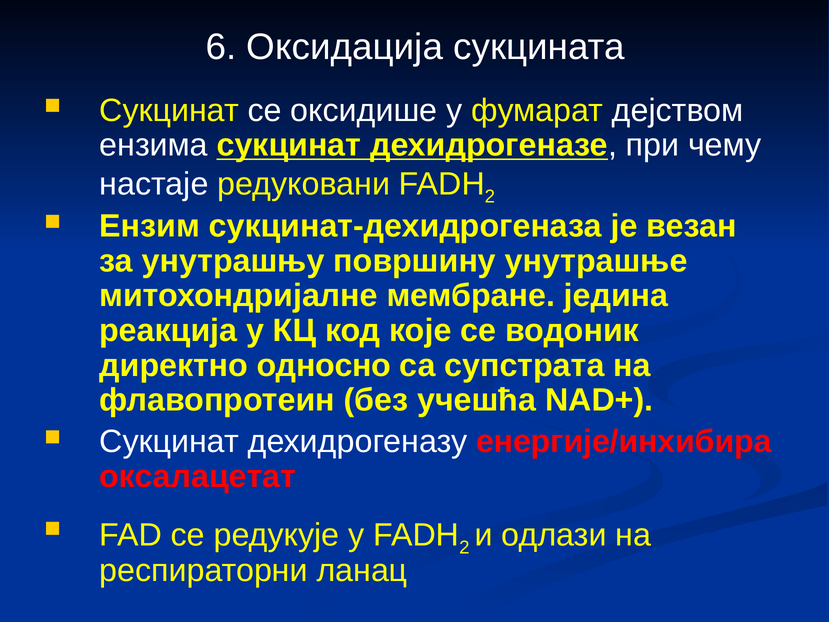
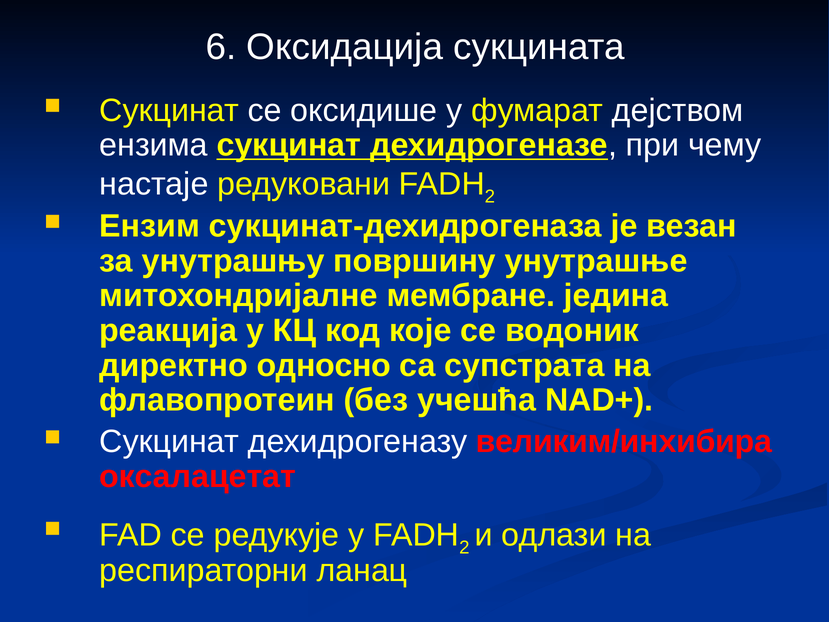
енергије/инхибира: енергије/инхибира -> великим/инхибира (624, 441)
